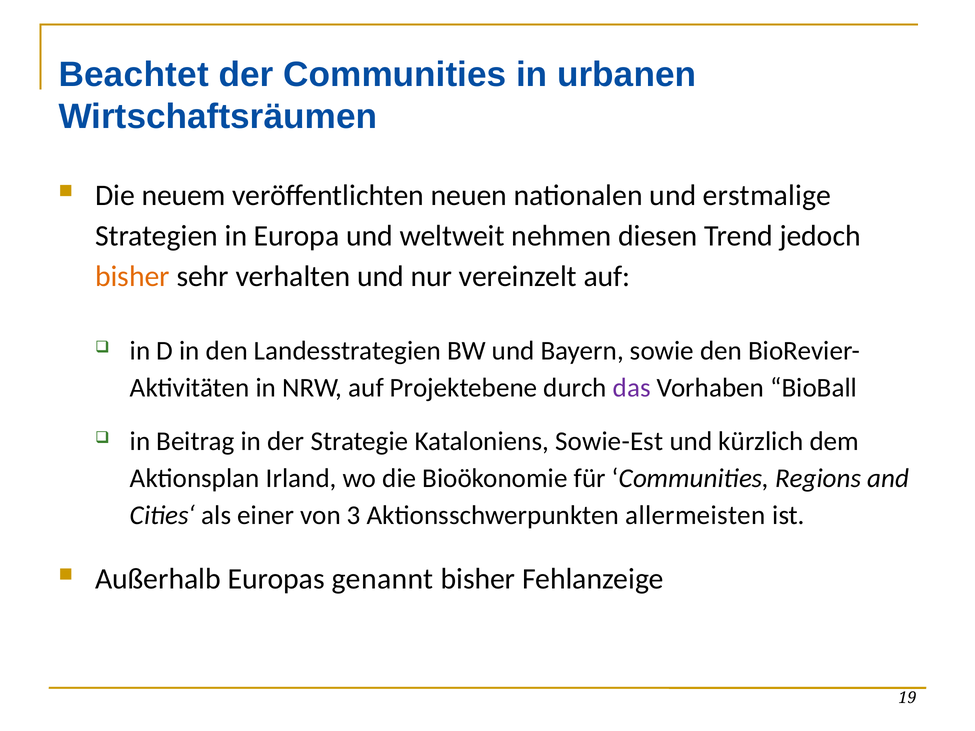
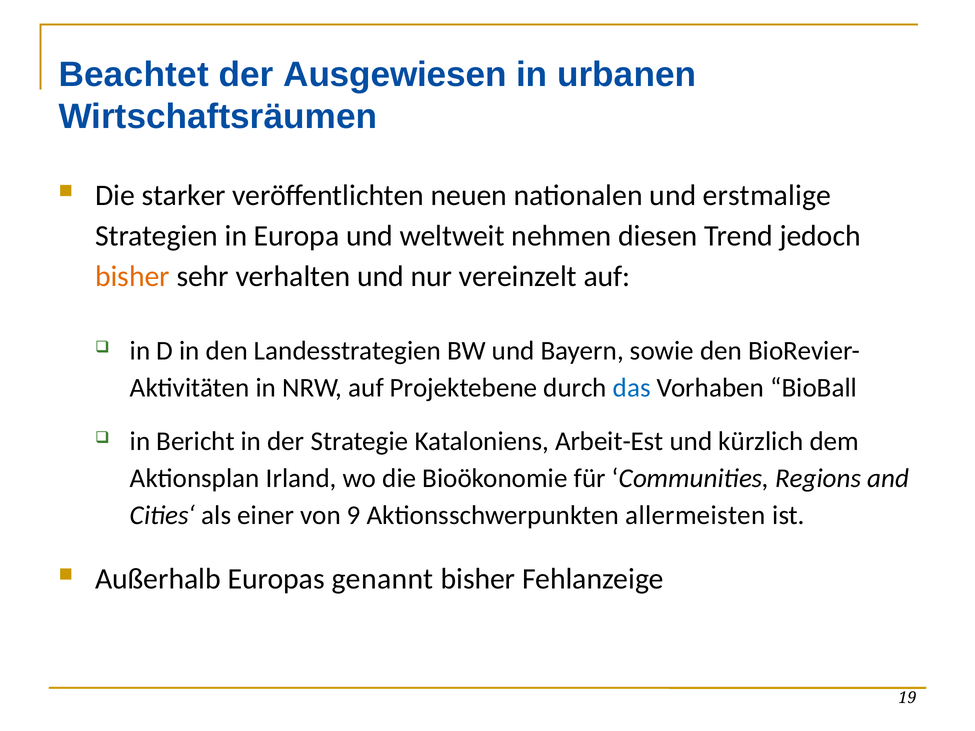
der Communities: Communities -> Ausgewiesen (395, 74)
neuem: neuem -> starker (184, 195)
das colour: purple -> blue (632, 388)
Beitrag: Beitrag -> Bericht (196, 441)
Sowie-Est: Sowie-Est -> Arbeit-Est (609, 441)
3: 3 -> 9 (354, 515)
